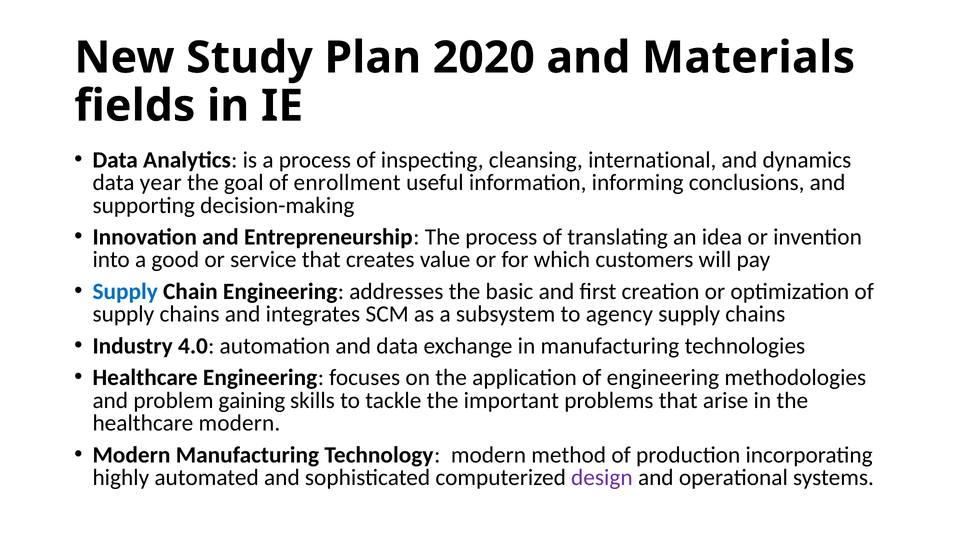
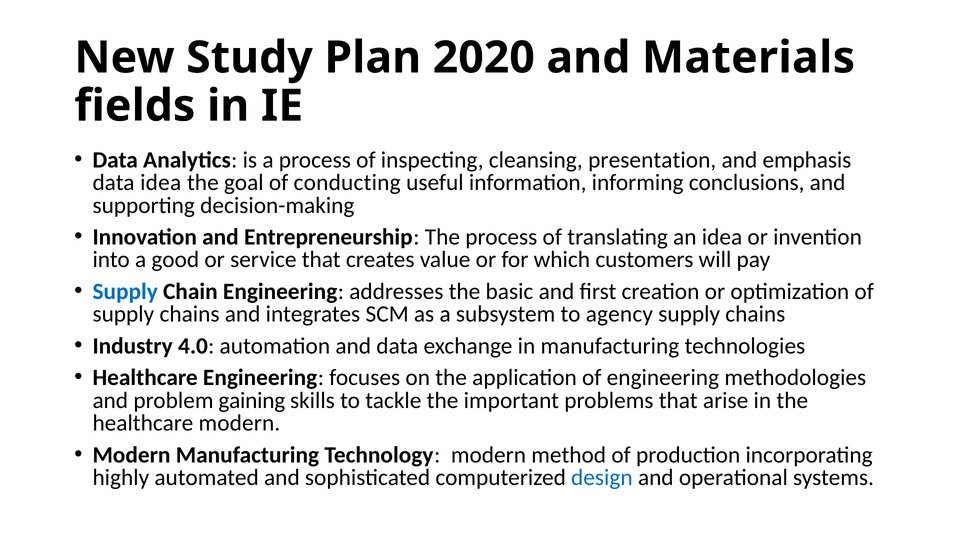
international: international -> presentation (652, 160)
dynamics: dynamics -> emphasis (807, 160)
data year: year -> idea (161, 183)
enrollment: enrollment -> conducting (347, 183)
design colour: purple -> blue (602, 477)
